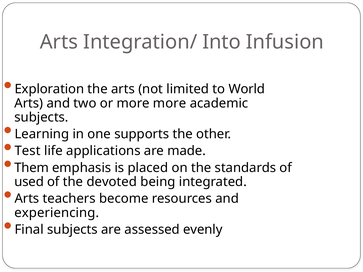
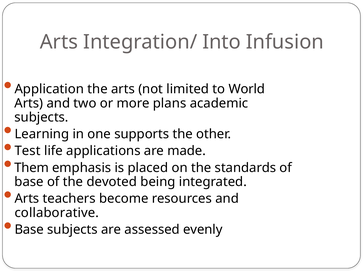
Exploration: Exploration -> Application (49, 89)
more more: more -> plans (170, 103)
used: used -> base (29, 182)
experiencing: experiencing -> collaborative (57, 213)
Final: Final -> Base (29, 230)
